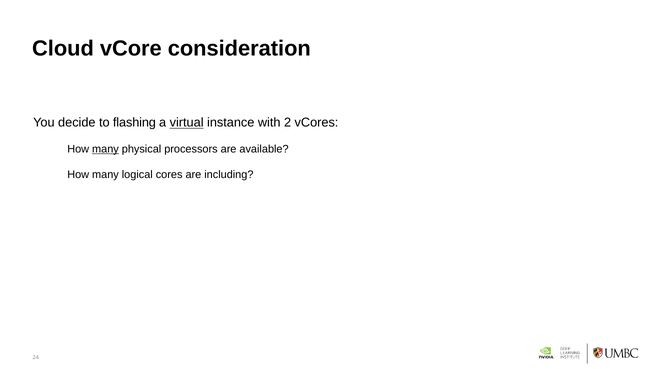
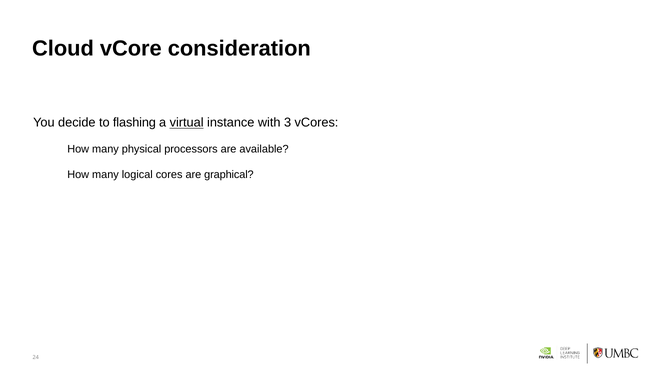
2: 2 -> 3 (288, 123)
many underline: present -> none (105, 149)
including: including -> graphical (229, 174)
